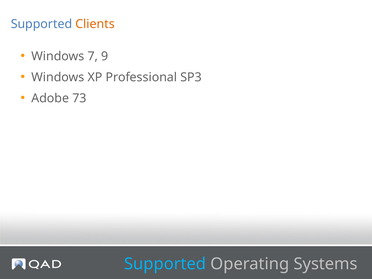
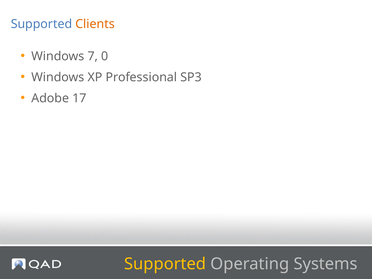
9: 9 -> 0 (105, 56)
73: 73 -> 17 (79, 98)
Supported colour: light blue -> yellow (165, 264)
